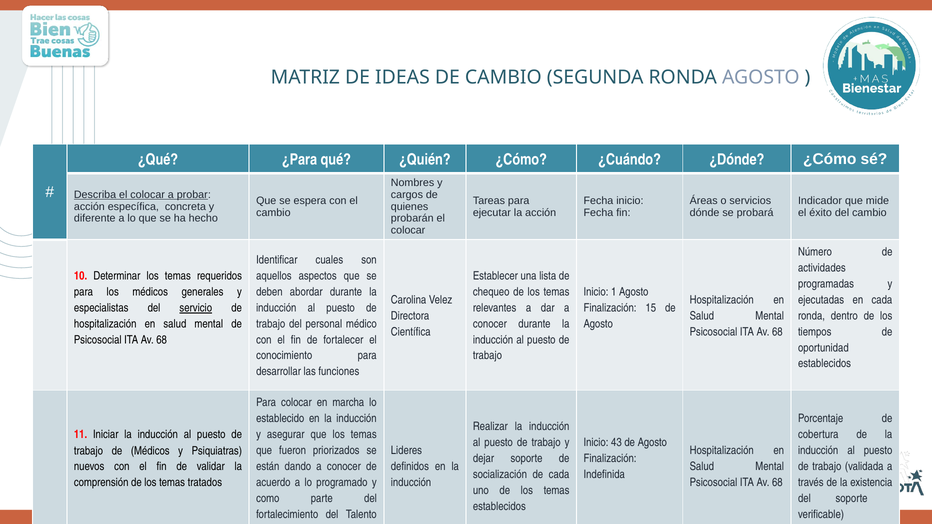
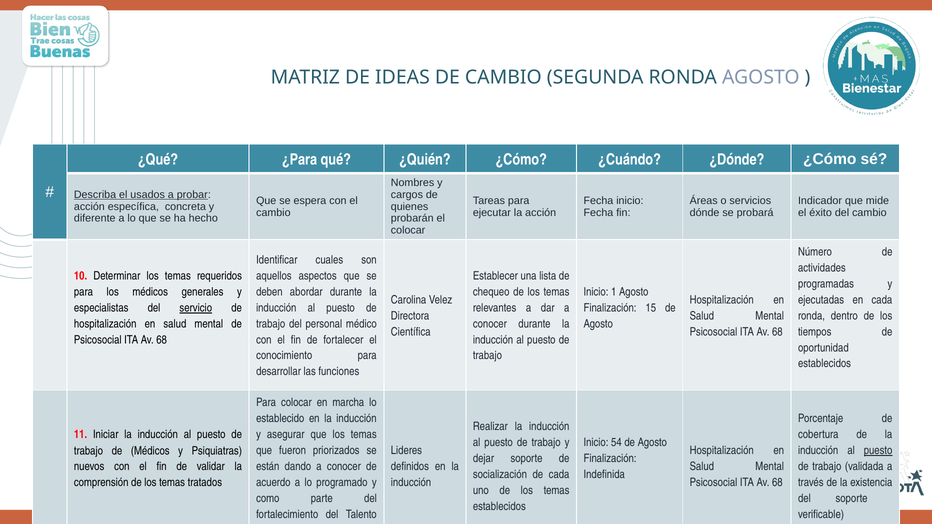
Describa el colocar: colocar -> usados (148, 195)
43: 43 -> 54 (616, 443)
puesto underline: none -> present (878, 451)
